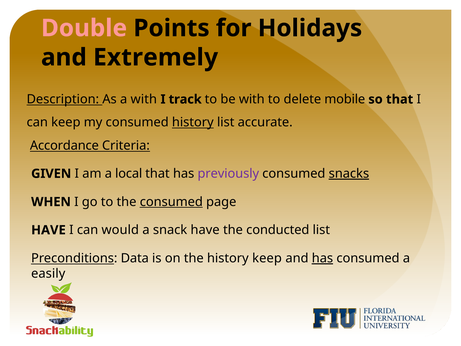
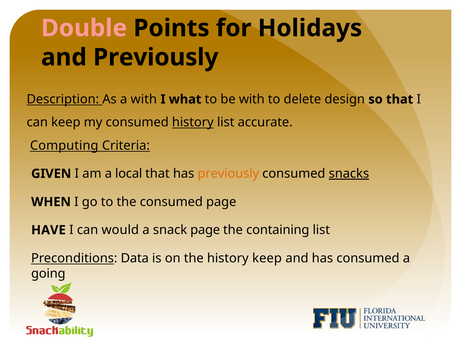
and Extremely: Extremely -> Previously (156, 57)
track: track -> what (185, 99)
mobile: mobile -> design (345, 99)
Accordance: Accordance -> Computing (64, 145)
previously colour: purple -> orange (228, 174)
consumed underline: present -> none (171, 202)
snack have: have -> page (205, 230)
conducted: conducted -> containing (278, 230)
has underline: present -> none (322, 258)
easily: easily -> going (48, 273)
